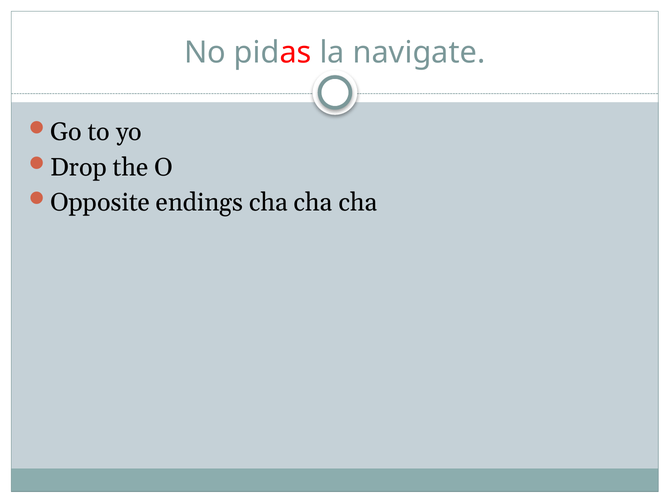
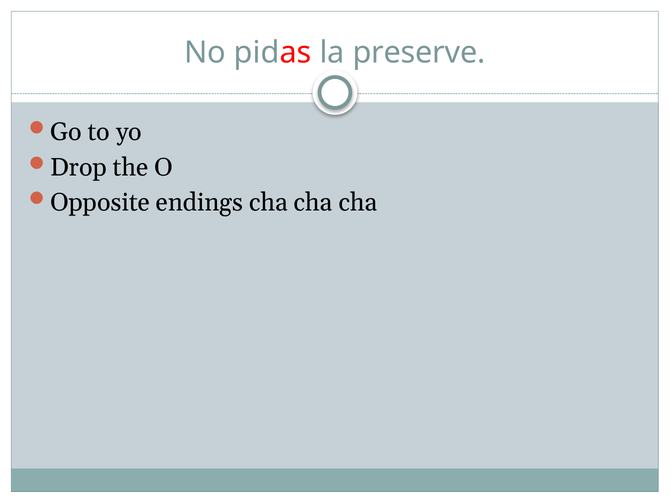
navigate: navigate -> preserve (419, 53)
